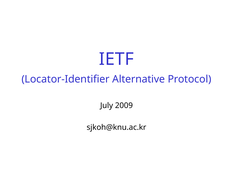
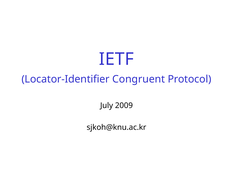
Alternative: Alternative -> Congruent (139, 79)
